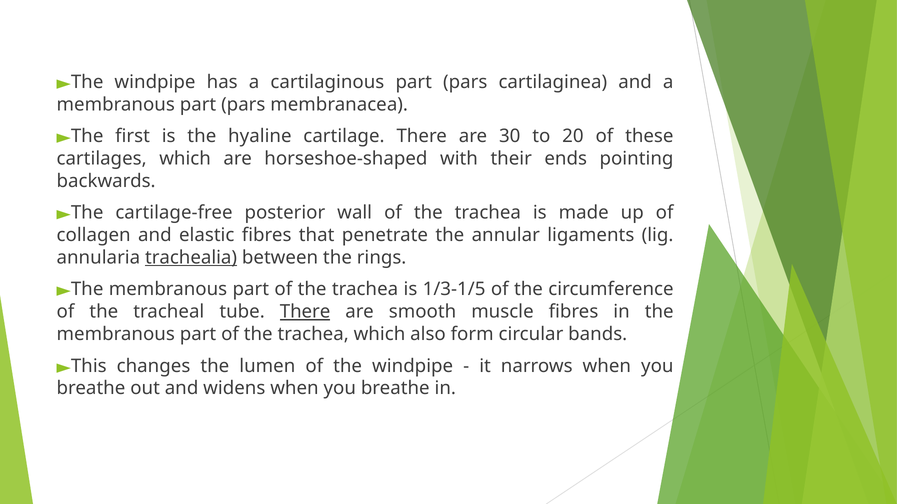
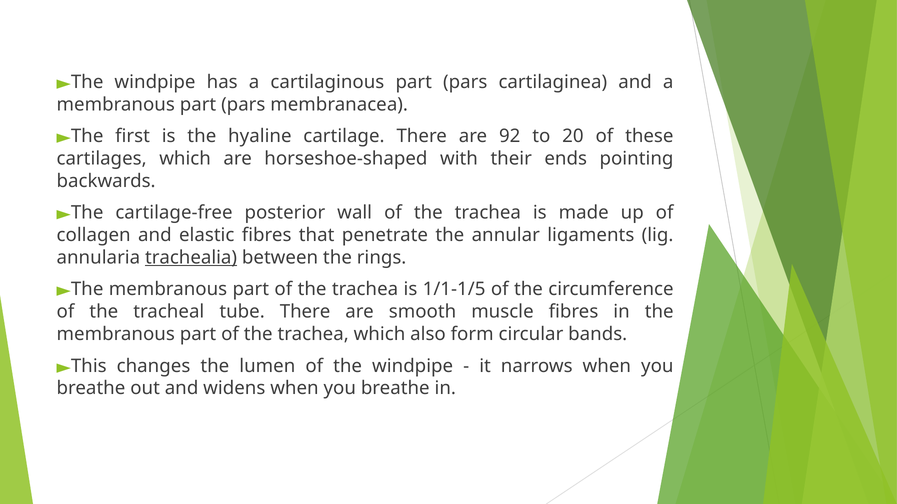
30: 30 -> 92 (510, 136)
1/3-1/5: 1/3-1/5 -> 1/1-1/5 (454, 290)
There underline: present -> none (305, 312)
